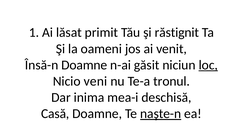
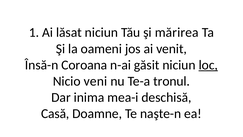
lăsat primit: primit -> niciun (101, 32)
răstignit: răstignit -> mărirea (177, 32)
Însă-n Doamne: Doamne -> Coroana (84, 65)
naşte-n underline: present -> none (161, 113)
